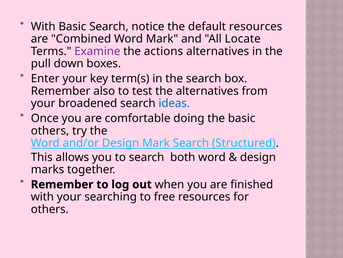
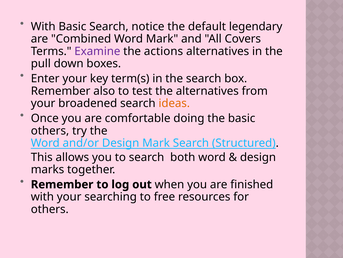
default resources: resources -> legendary (256, 27)
Locate: Locate -> Covers (243, 39)
ideas colour: blue -> orange (174, 103)
